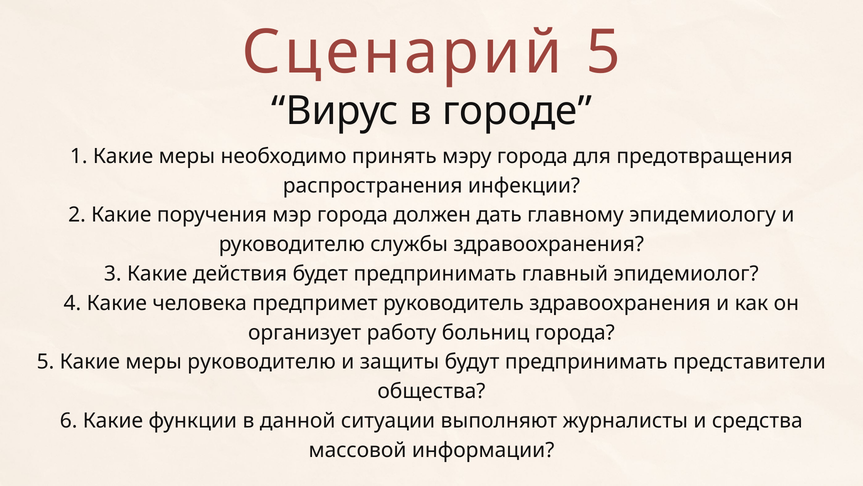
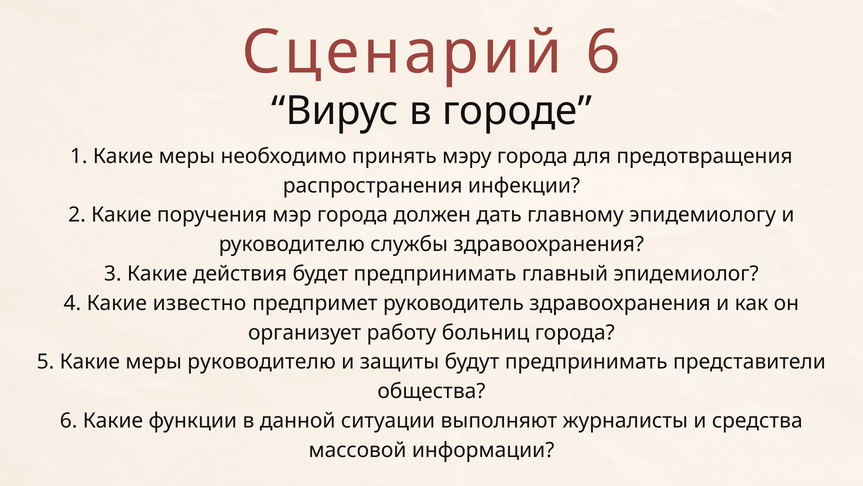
Сценарий 5: 5 -> 6 (603, 52)
человека: человека -> известно (200, 303)
